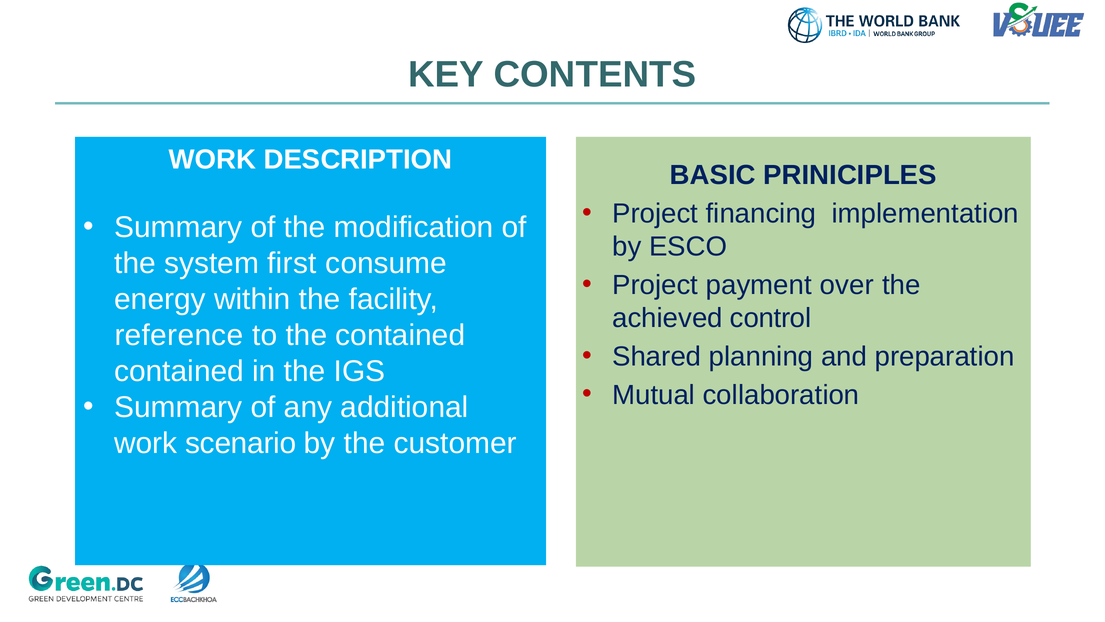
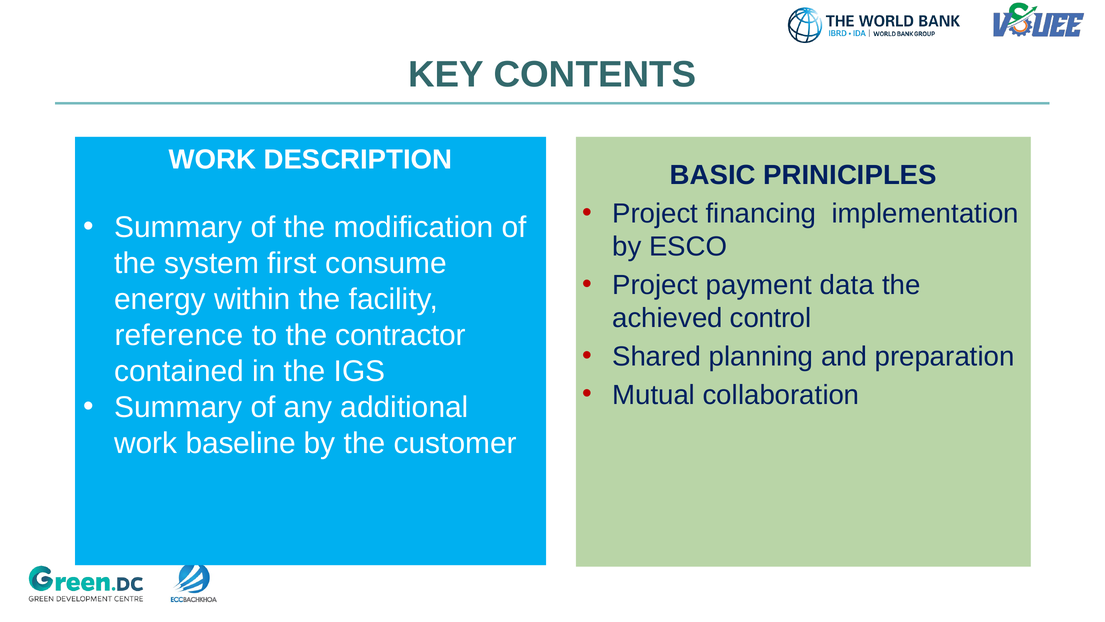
over: over -> data (847, 285)
the contained: contained -> contractor (400, 335)
scenario: scenario -> baseline (241, 443)
